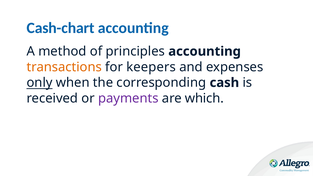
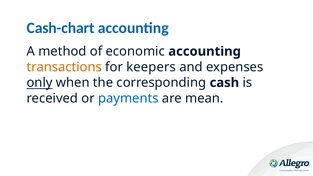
principles: principles -> economic (135, 51)
payments colour: purple -> blue (128, 98)
which: which -> mean (204, 98)
